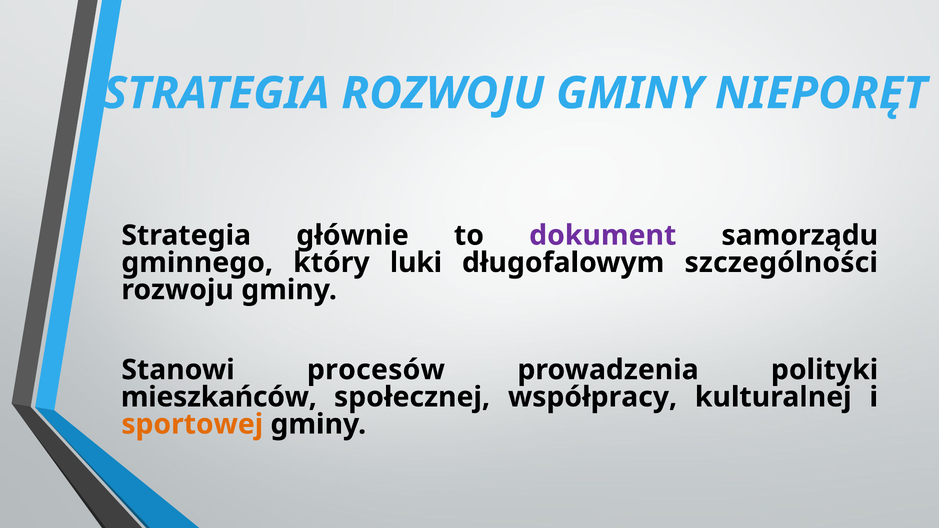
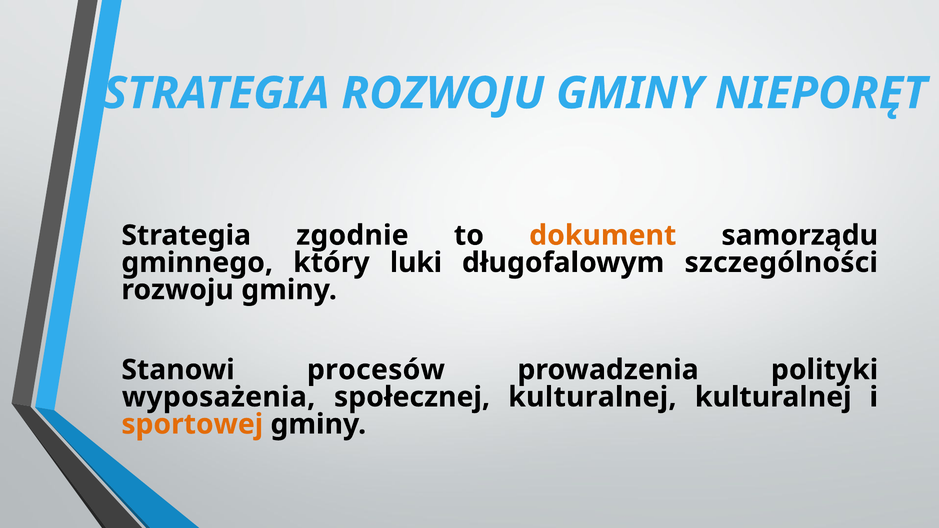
głównie: głównie -> zgodnie (352, 235)
dokument colour: purple -> orange (603, 235)
mieszkańców: mieszkańców -> wyposażenia (219, 397)
społecznej współpracy: współpracy -> kulturalnej (592, 397)
